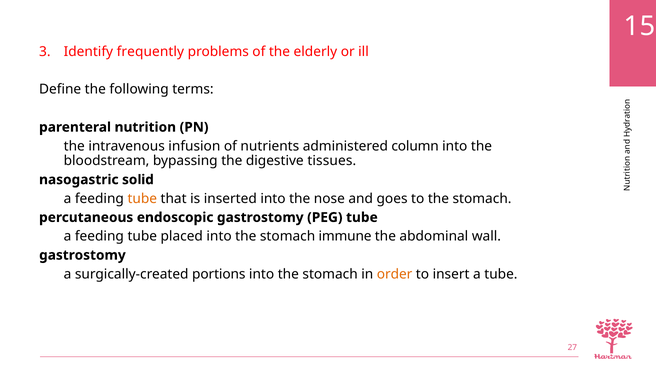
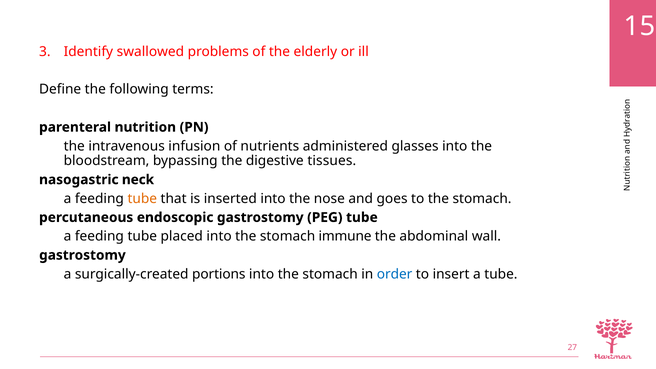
frequently: frequently -> swallowed (150, 52)
column: column -> glasses (415, 146)
solid: solid -> neck (138, 180)
order colour: orange -> blue (395, 274)
